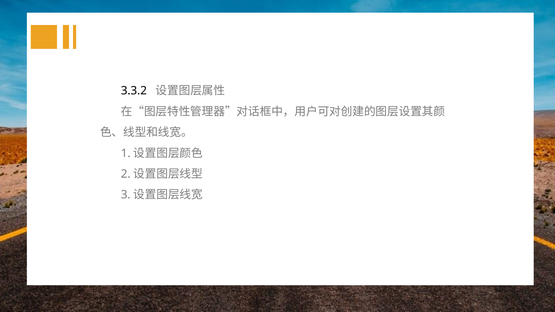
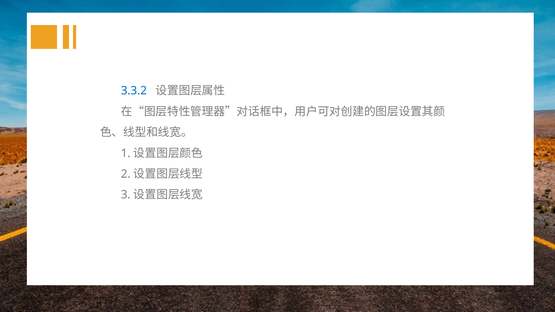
3.3.2 colour: black -> blue (134, 91)
